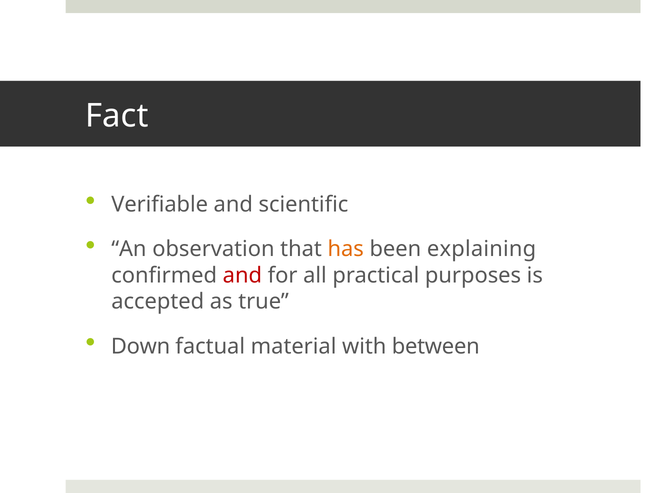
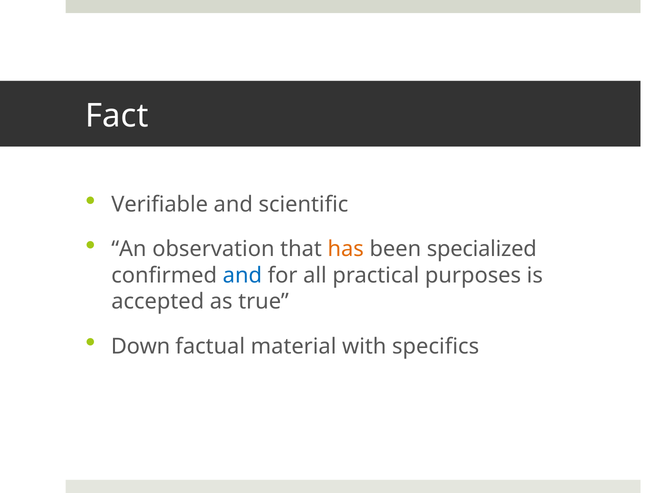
explaining: explaining -> specialized (482, 249)
and colour: red -> blue (242, 275)
between: between -> specifics (436, 346)
